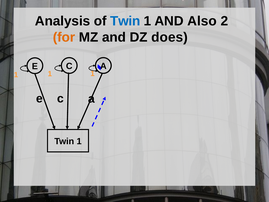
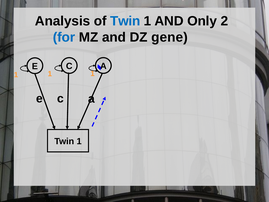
Also: Also -> Only (202, 21)
for colour: orange -> blue (64, 37)
does: does -> gene (170, 37)
